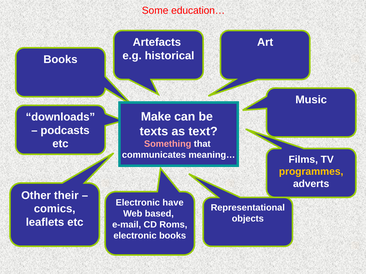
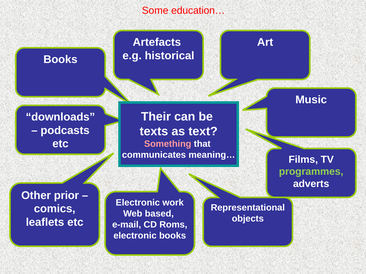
Make: Make -> Their (156, 117)
programmes colour: yellow -> light green (311, 172)
their: their -> prior (66, 196)
have: have -> work (173, 203)
